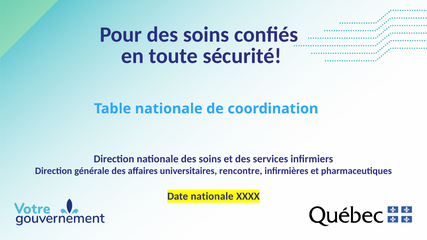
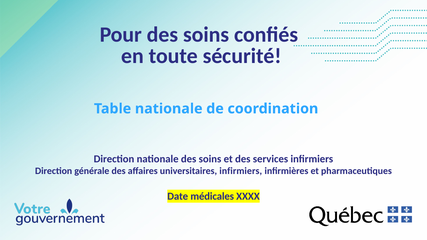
universitaires rencontre: rencontre -> infirmiers (241, 171)
Date nationale: nationale -> médicales (212, 196)
